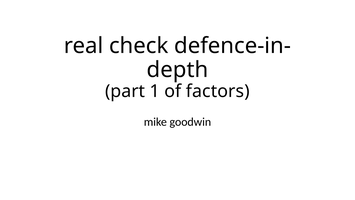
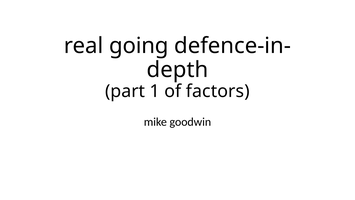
check: check -> going (139, 46)
